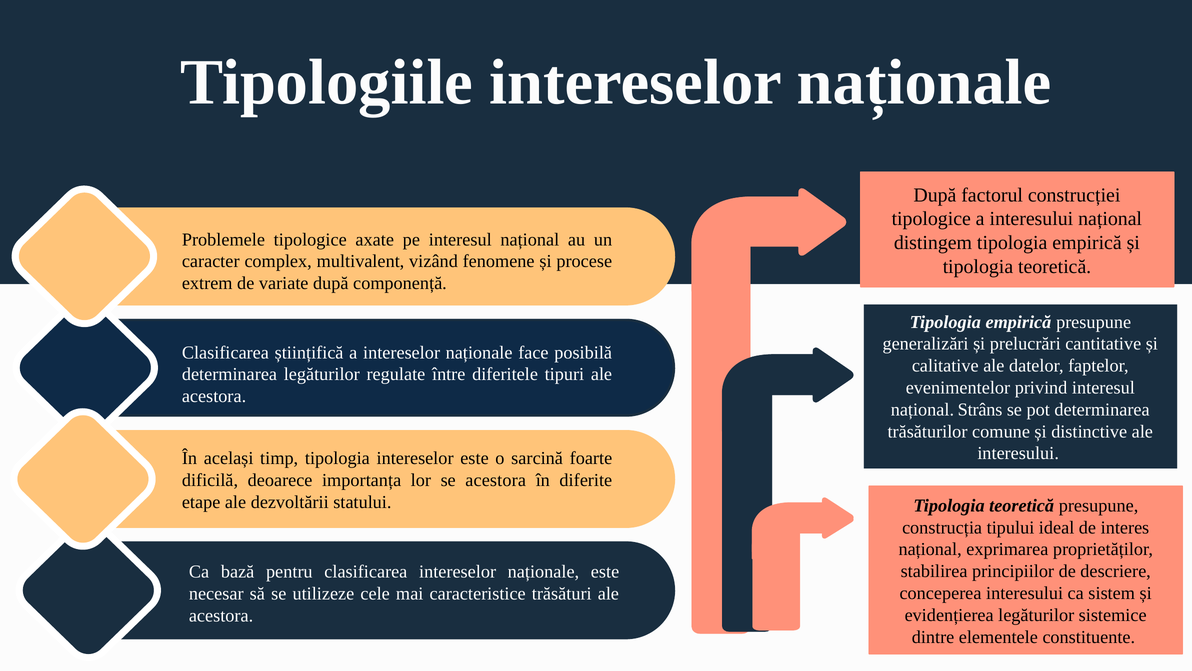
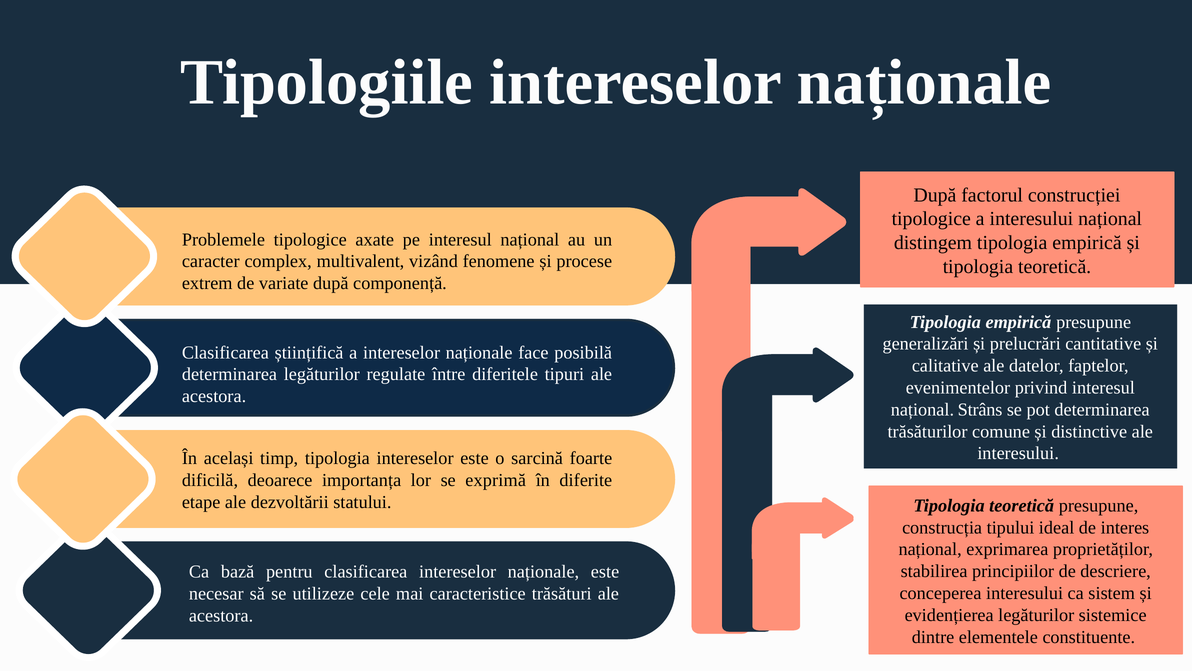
se acestora: acestora -> exprimă (496, 480)
